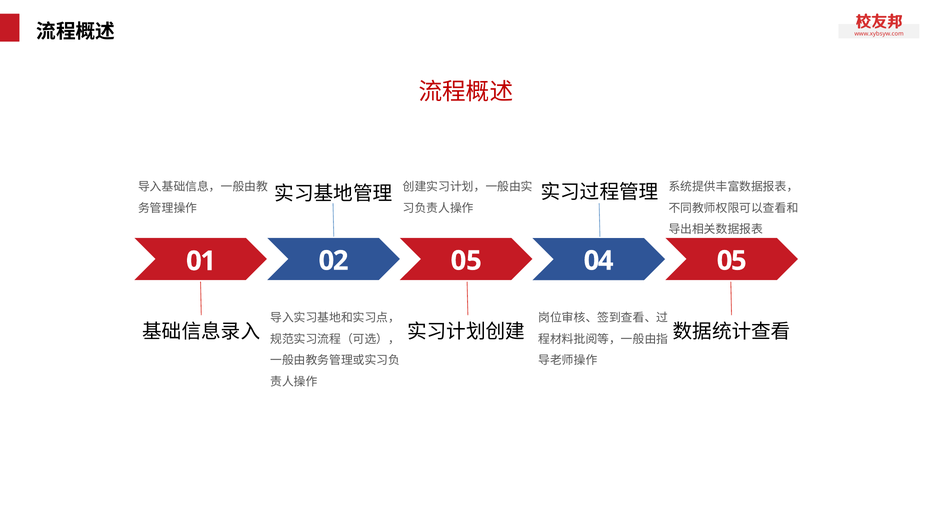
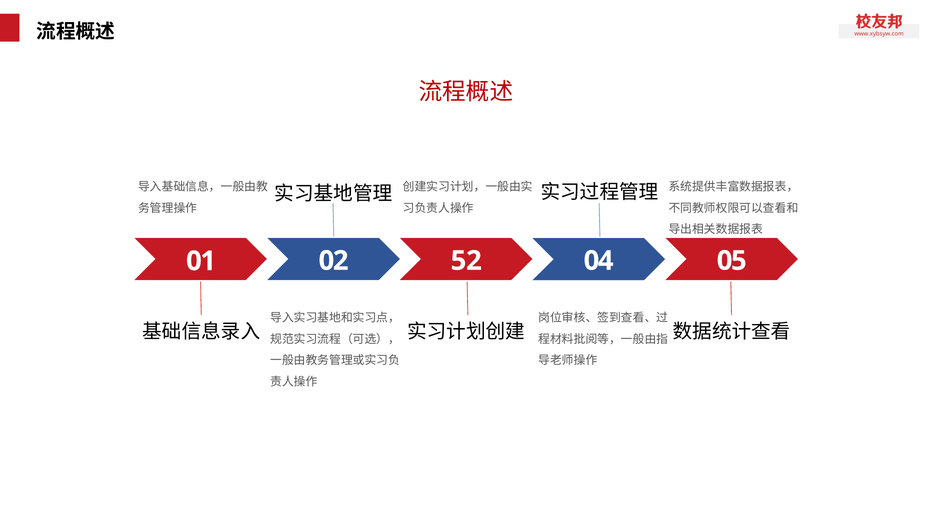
02 05: 05 -> 52 (466, 261)
